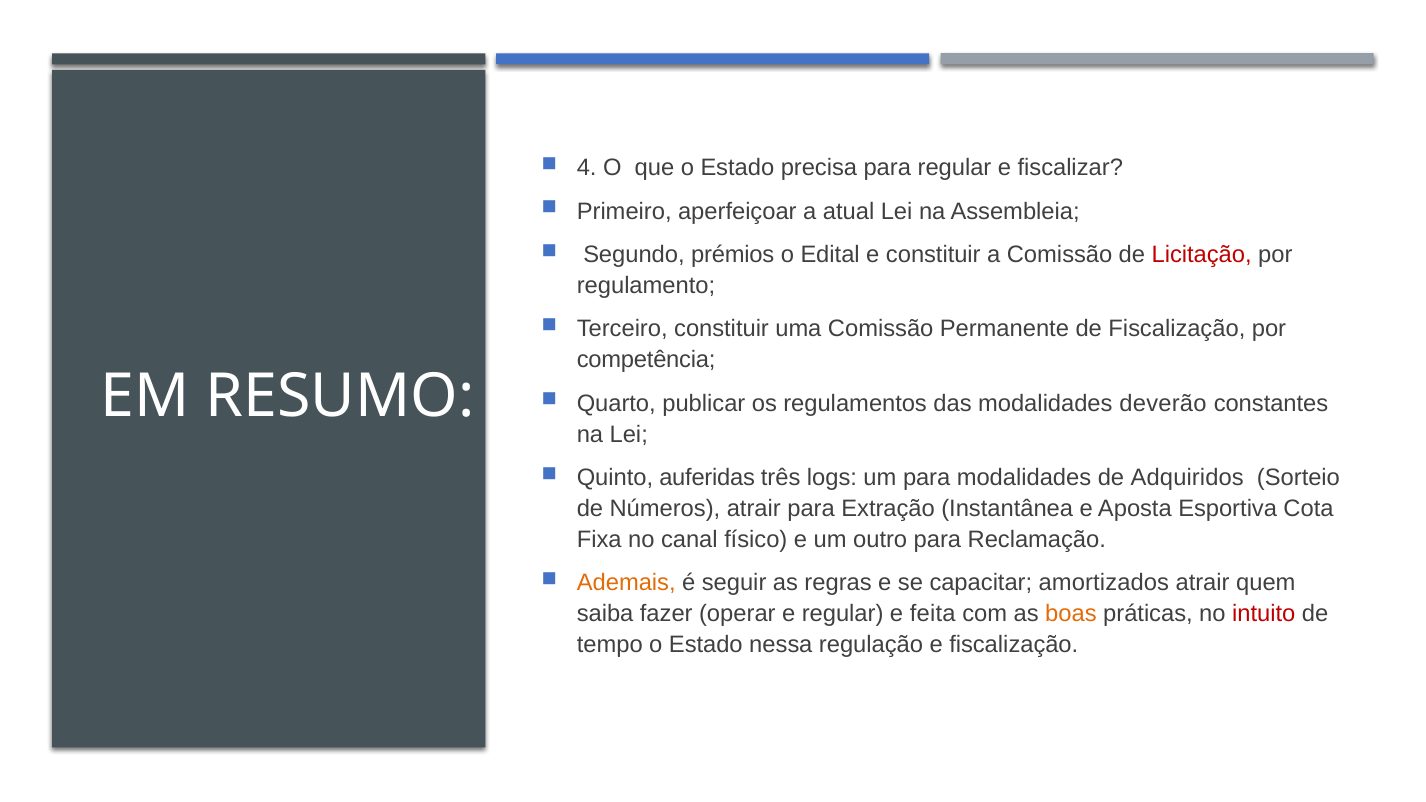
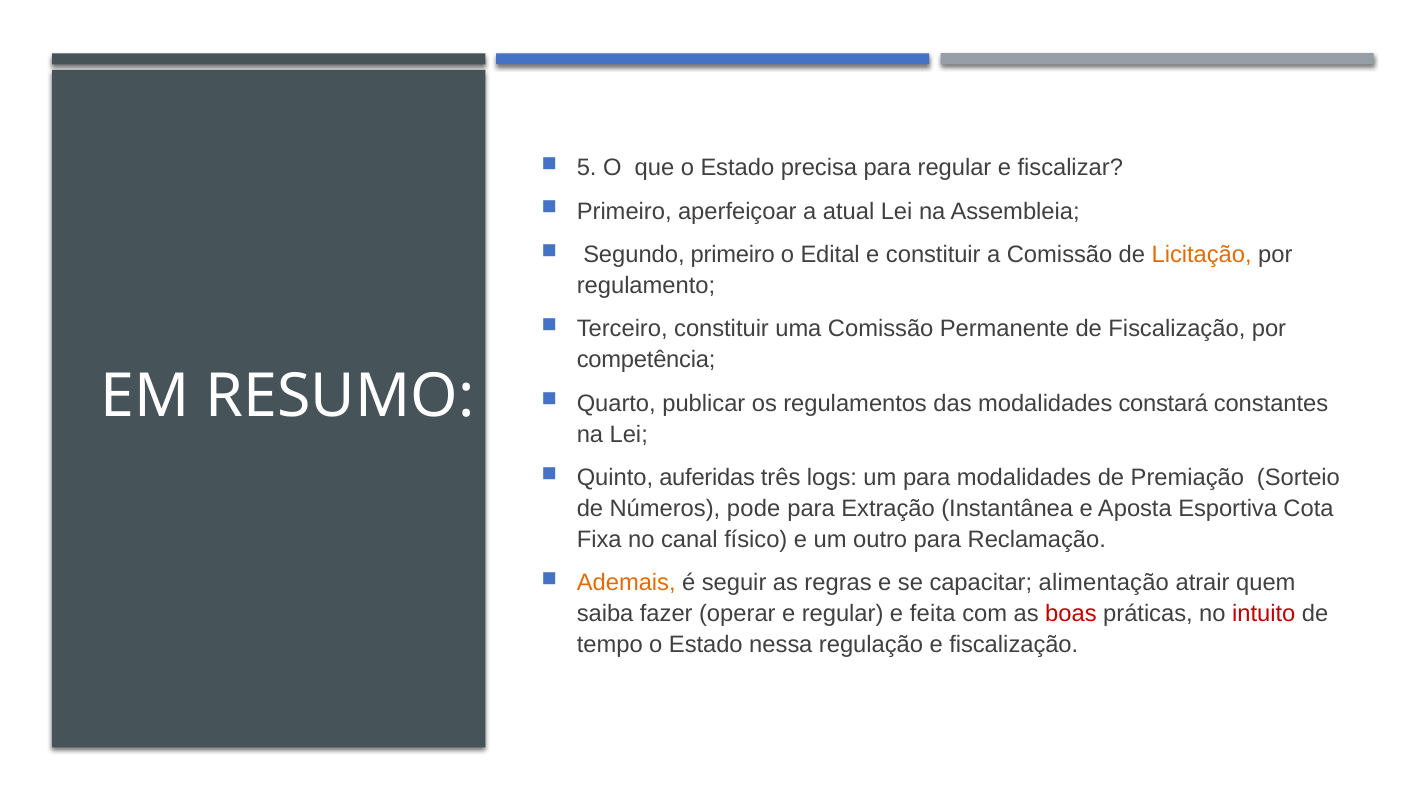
4: 4 -> 5 (587, 168)
Segundo prémios: prémios -> primeiro (733, 255)
Licitação colour: red -> orange (1202, 255)
deverão: deverão -> constará (1163, 403)
Adquiridos: Adquiridos -> Premiação (1187, 478)
Números atrair: atrair -> pode (754, 509)
amortizados: amortizados -> alimentação (1104, 583)
boas colour: orange -> red (1071, 614)
